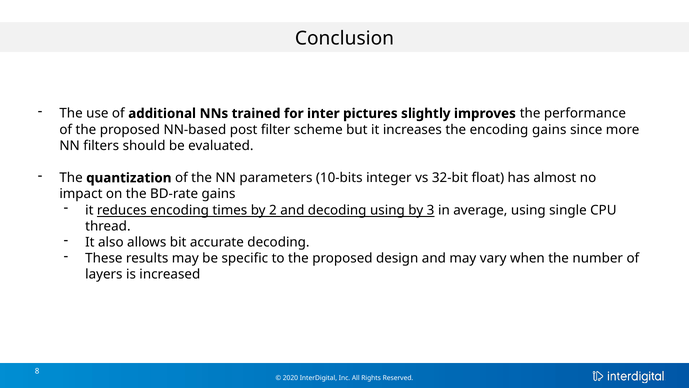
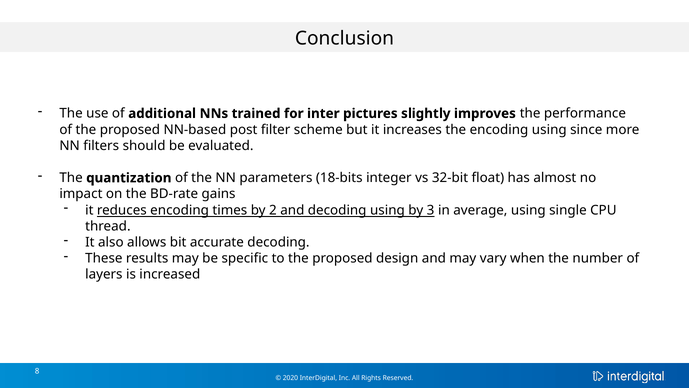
encoding gains: gains -> using (549, 129)
10-bits: 10-bits -> 18-bits (339, 178)
